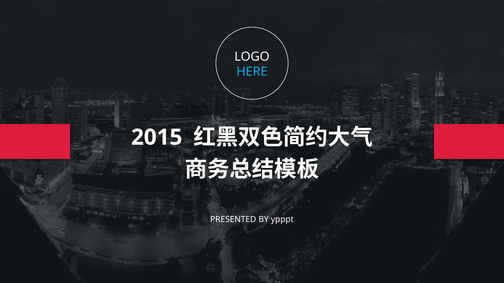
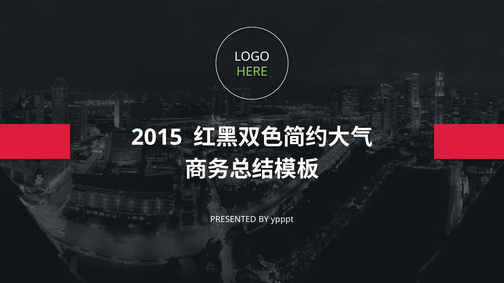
HERE colour: light blue -> light green (252, 72)
